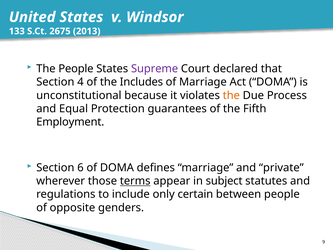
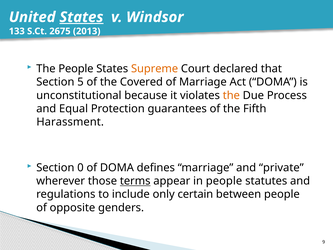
States underline: none -> present (81, 17)
Supreme colour: purple -> orange (155, 69)
4: 4 -> 5 (80, 82)
Includes: Includes -> Covered (141, 82)
Employment: Employment -> Harassment (70, 122)
6: 6 -> 0 (80, 167)
in subject: subject -> people (224, 181)
